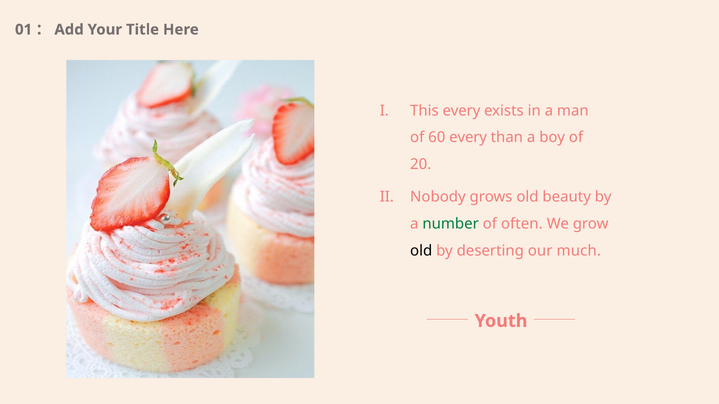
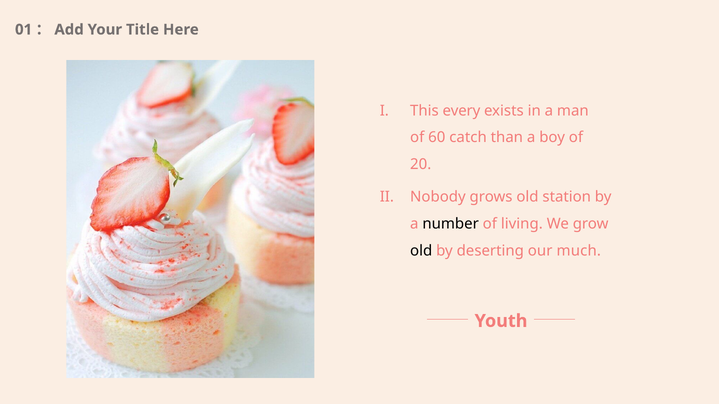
60 every: every -> catch (468, 138)
beauty: beauty -> station (567, 197)
number colour: green -> black (451, 224)
often: often -> living (522, 224)
